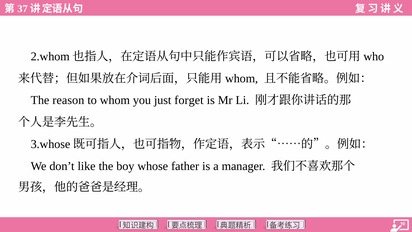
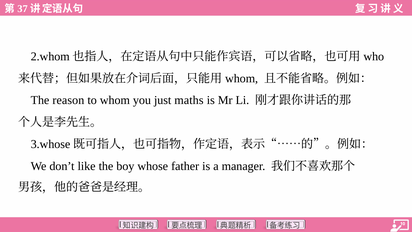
forget: forget -> maths (189, 100)
